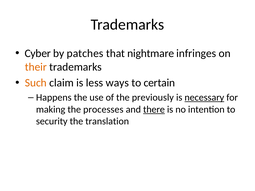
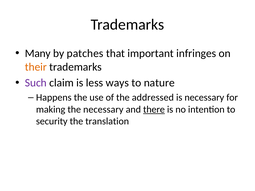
Cyber: Cyber -> Many (38, 53)
nightmare: nightmare -> important (151, 53)
Such colour: orange -> purple (36, 83)
certain: certain -> nature (159, 83)
previously: previously -> addressed (153, 98)
necessary underline: present -> none (204, 98)
the processes: processes -> necessary (103, 110)
